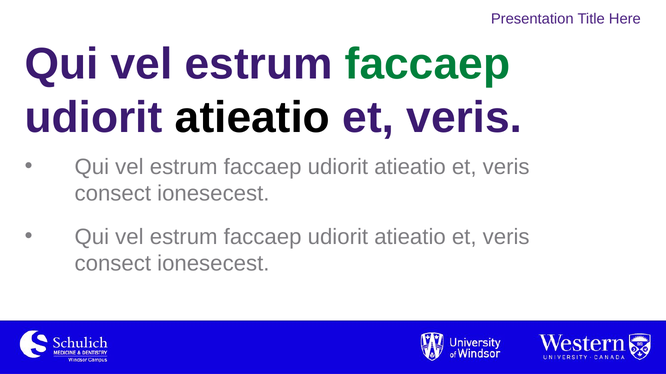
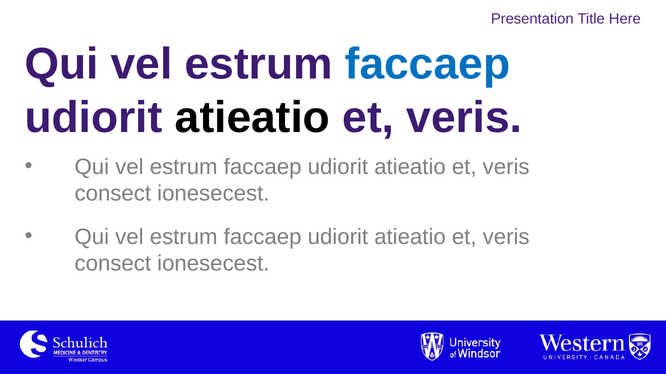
faccaep colour: green -> blue (427, 64)
